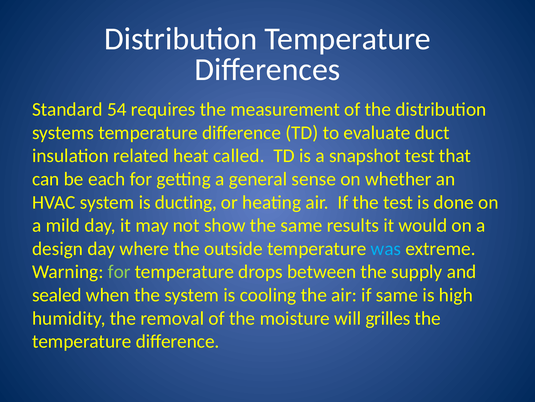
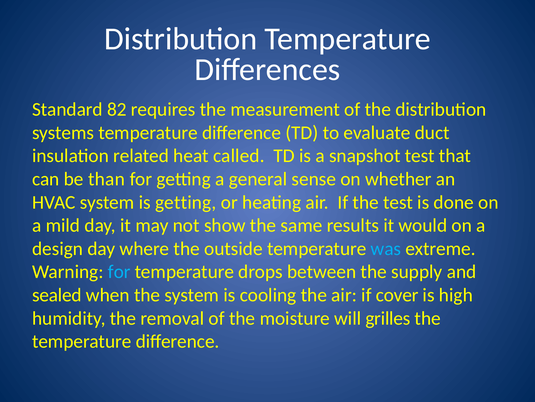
54: 54 -> 82 (117, 109)
each: each -> than (107, 179)
is ducting: ducting -> getting (186, 202)
for colour: light green -> light blue (119, 271)
if same: same -> cover (397, 295)
